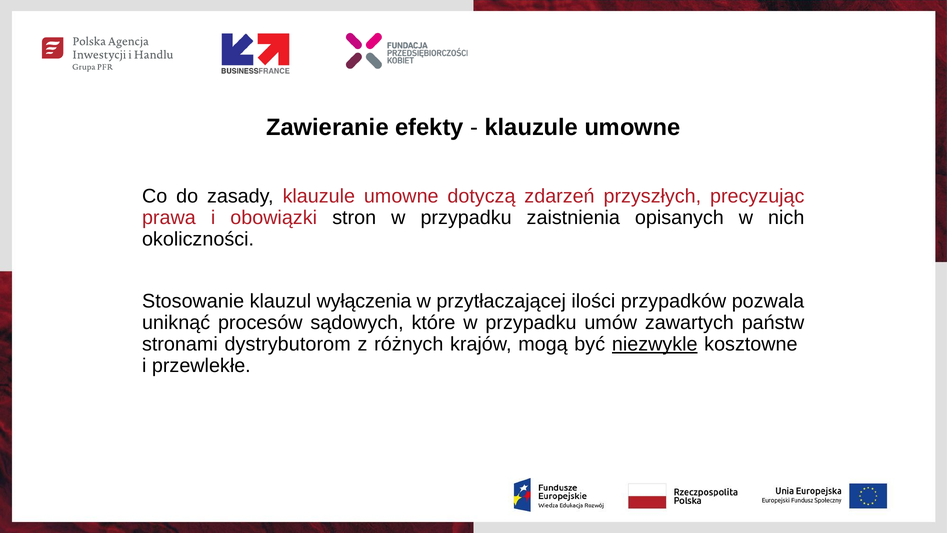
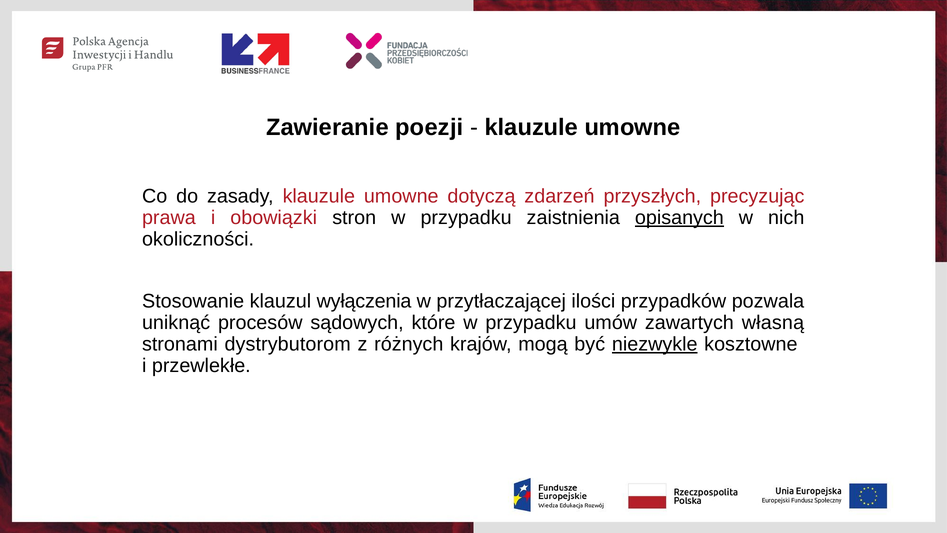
efekty: efekty -> poezji (429, 127)
opisanych underline: none -> present (679, 218)
państw: państw -> własną (773, 323)
